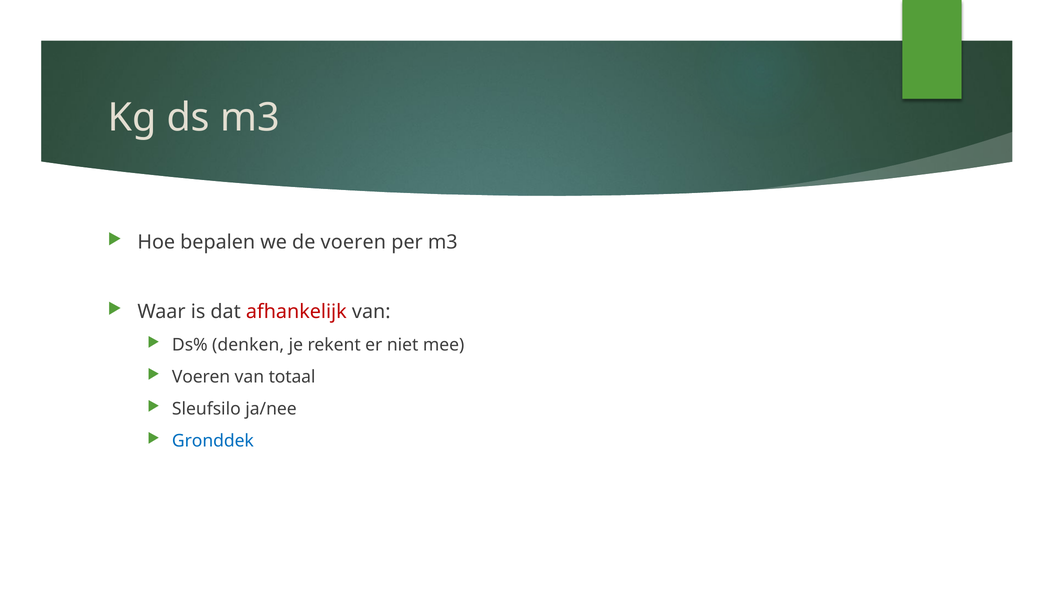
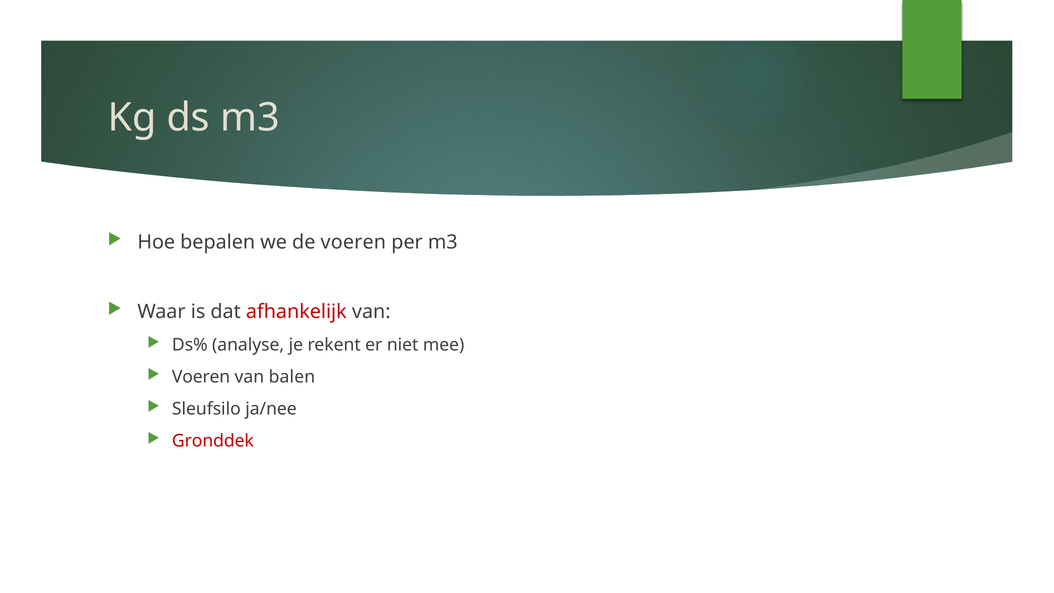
denken: denken -> analyse (248, 345)
totaal: totaal -> balen (292, 377)
Gronddek colour: blue -> red (213, 441)
